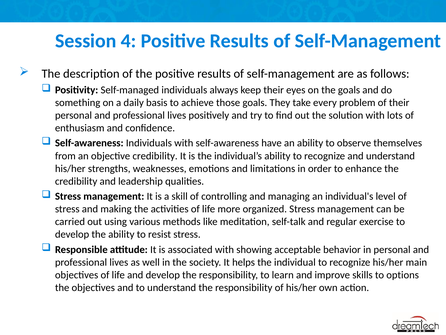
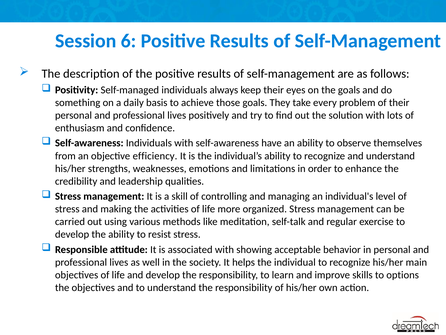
4: 4 -> 6 (129, 41)
objective credibility: credibility -> efficiency (155, 156)
